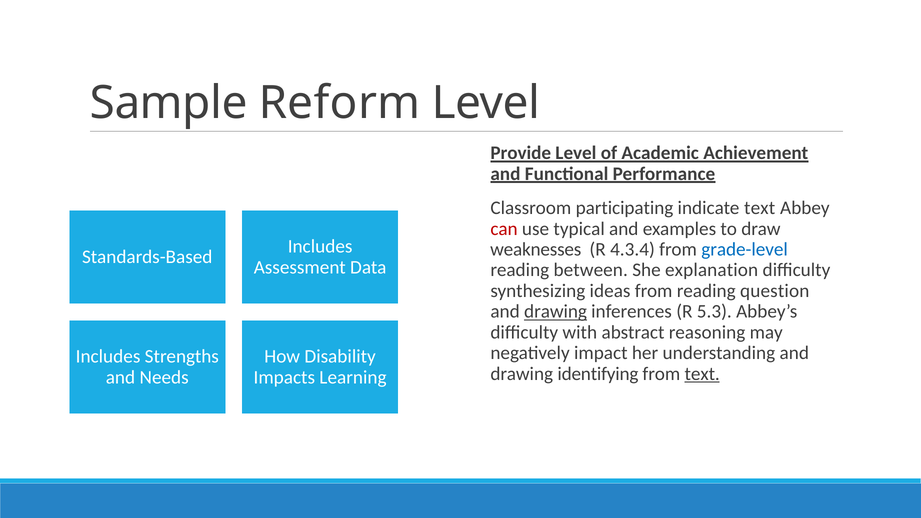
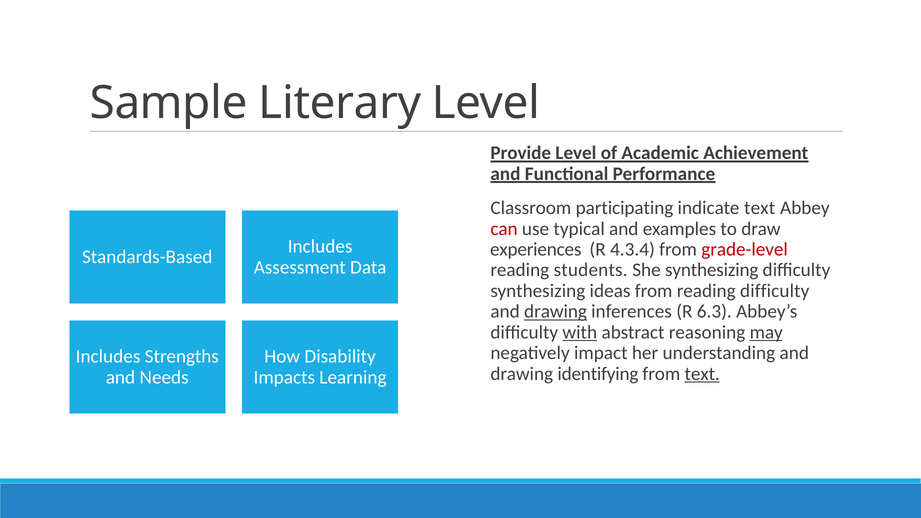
Reform: Reform -> Literary (340, 103)
weaknesses: weaknesses -> experiences (536, 249)
grade-level colour: blue -> red (745, 249)
between: between -> students (591, 270)
She explanation: explanation -> synthesizing (712, 270)
reading question: question -> difficulty (775, 291)
5.3: 5.3 -> 6.3 (714, 312)
with underline: none -> present (580, 332)
may underline: none -> present (766, 332)
